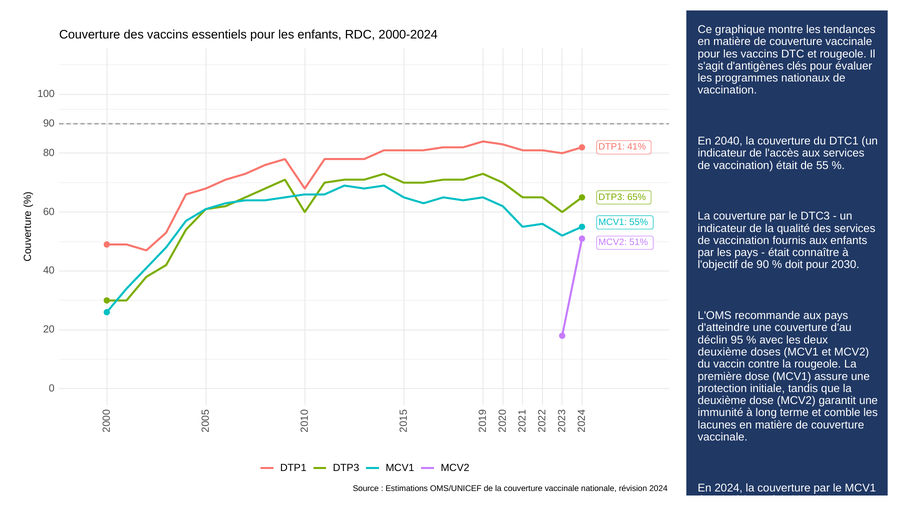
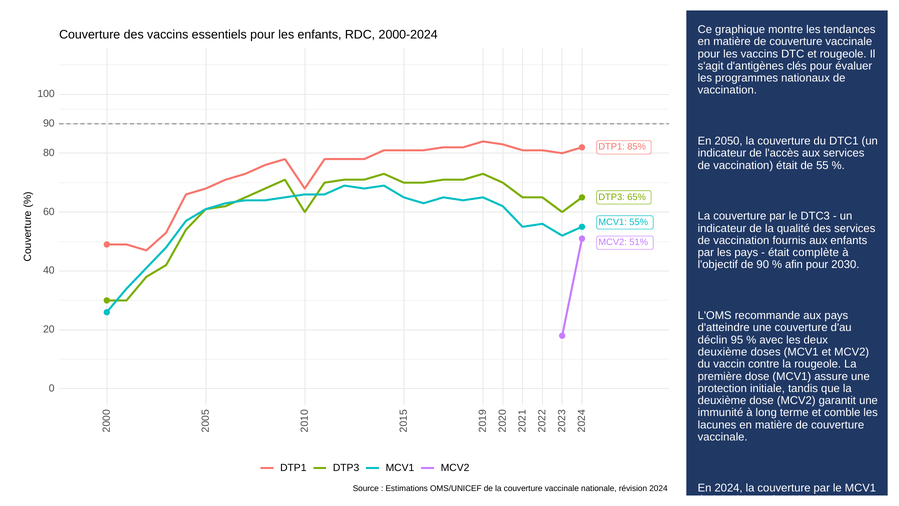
2040: 2040 -> 2050 (729, 141)
41%: 41% -> 85% (637, 147)
connaître: connaître -> complète (816, 252)
doit: doit -> afin (794, 265)
